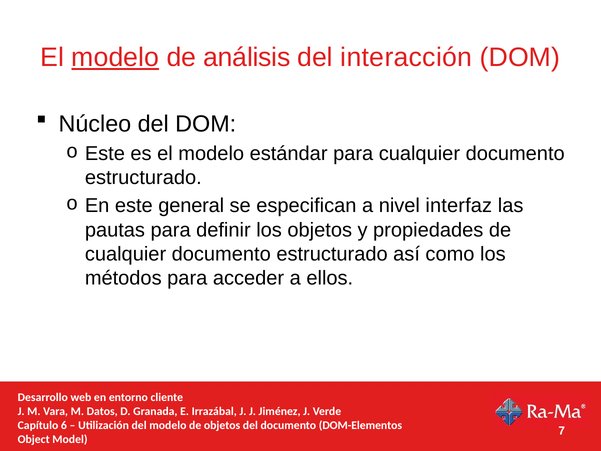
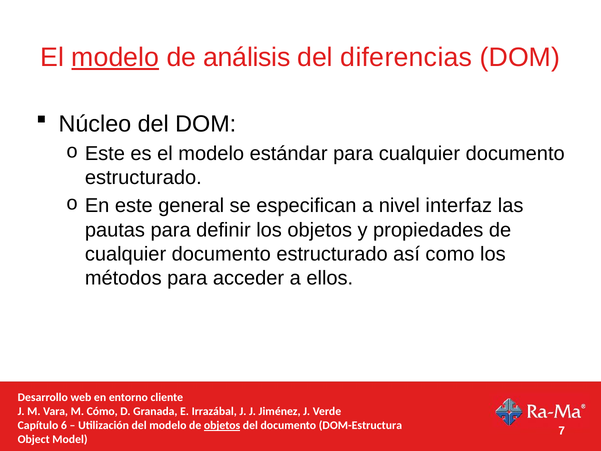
interacción: interacción -> diferencias (406, 57)
Datos: Datos -> Cómo (102, 411)
objetos underline: none -> present (222, 425)
DOM-Elementos: DOM-Elementos -> DOM-Estructura (360, 425)
